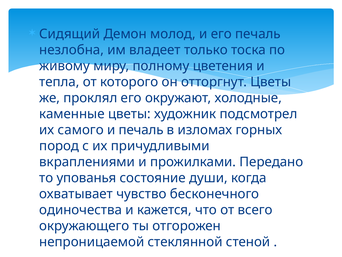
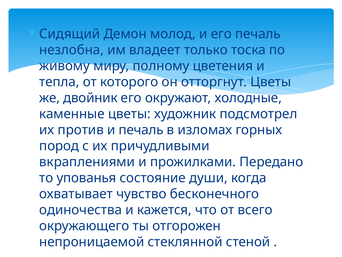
проклял: проклял -> двойник (90, 98)
самого: самого -> против (81, 130)
